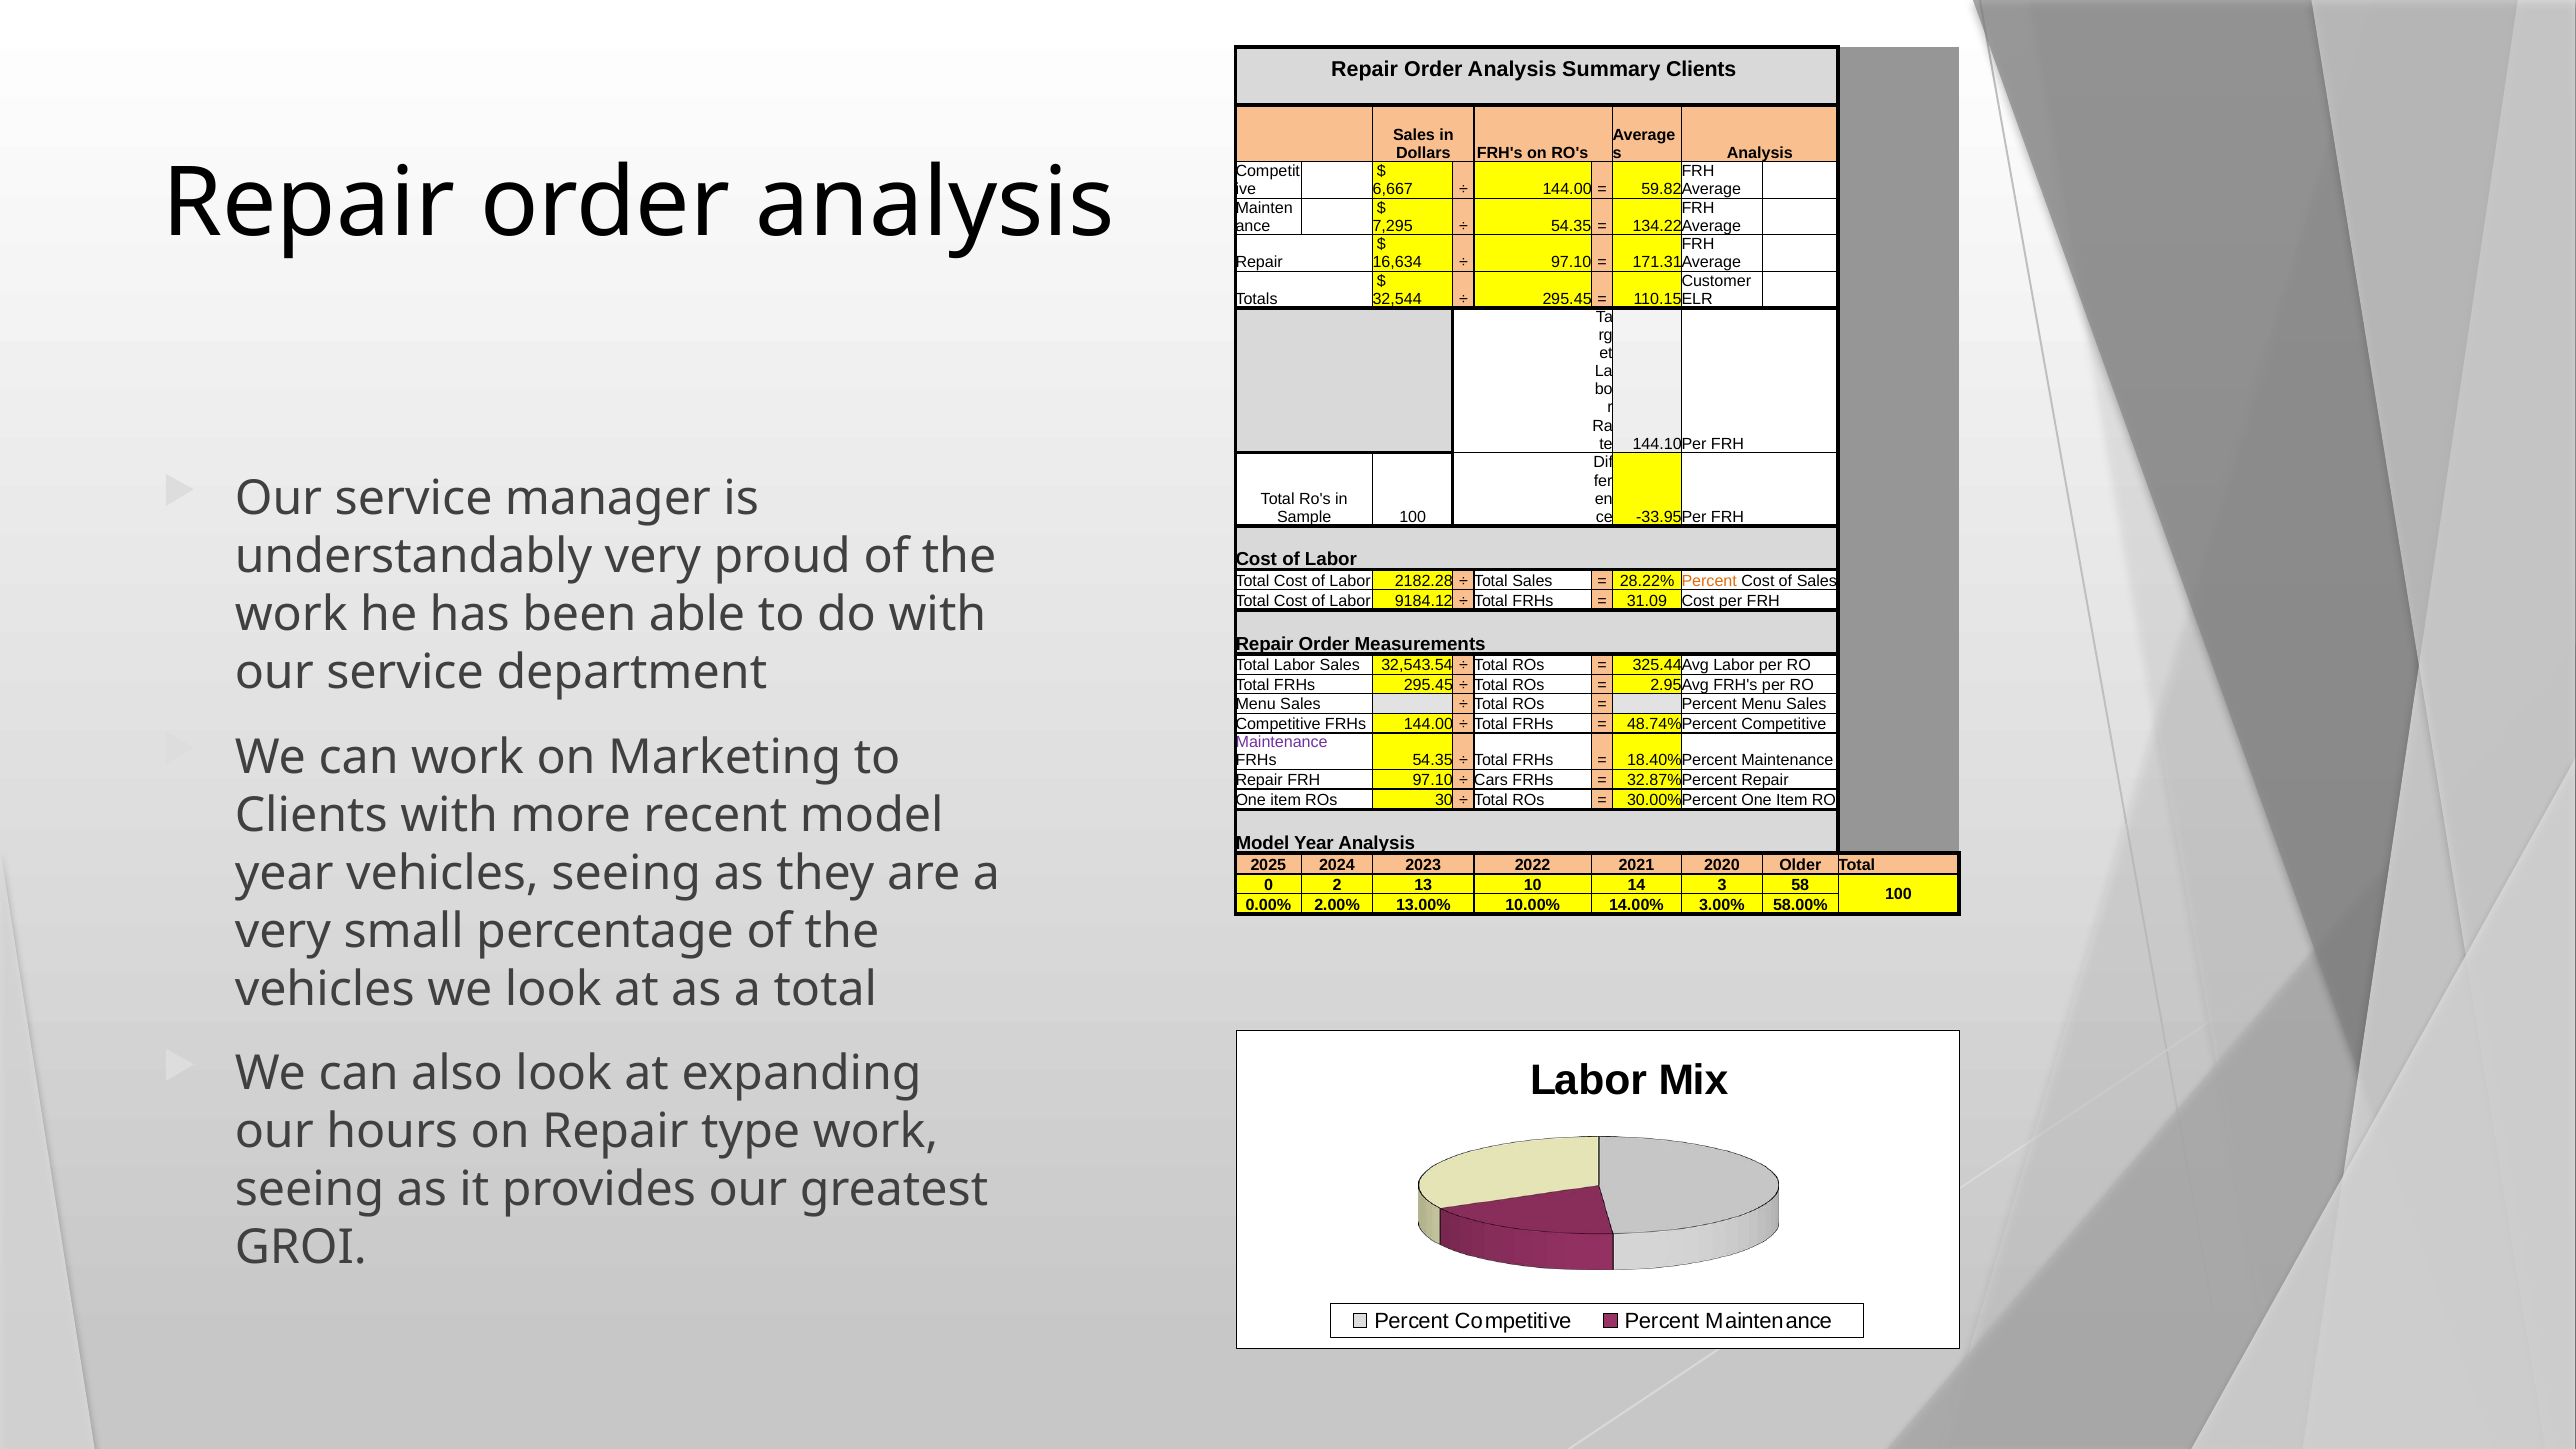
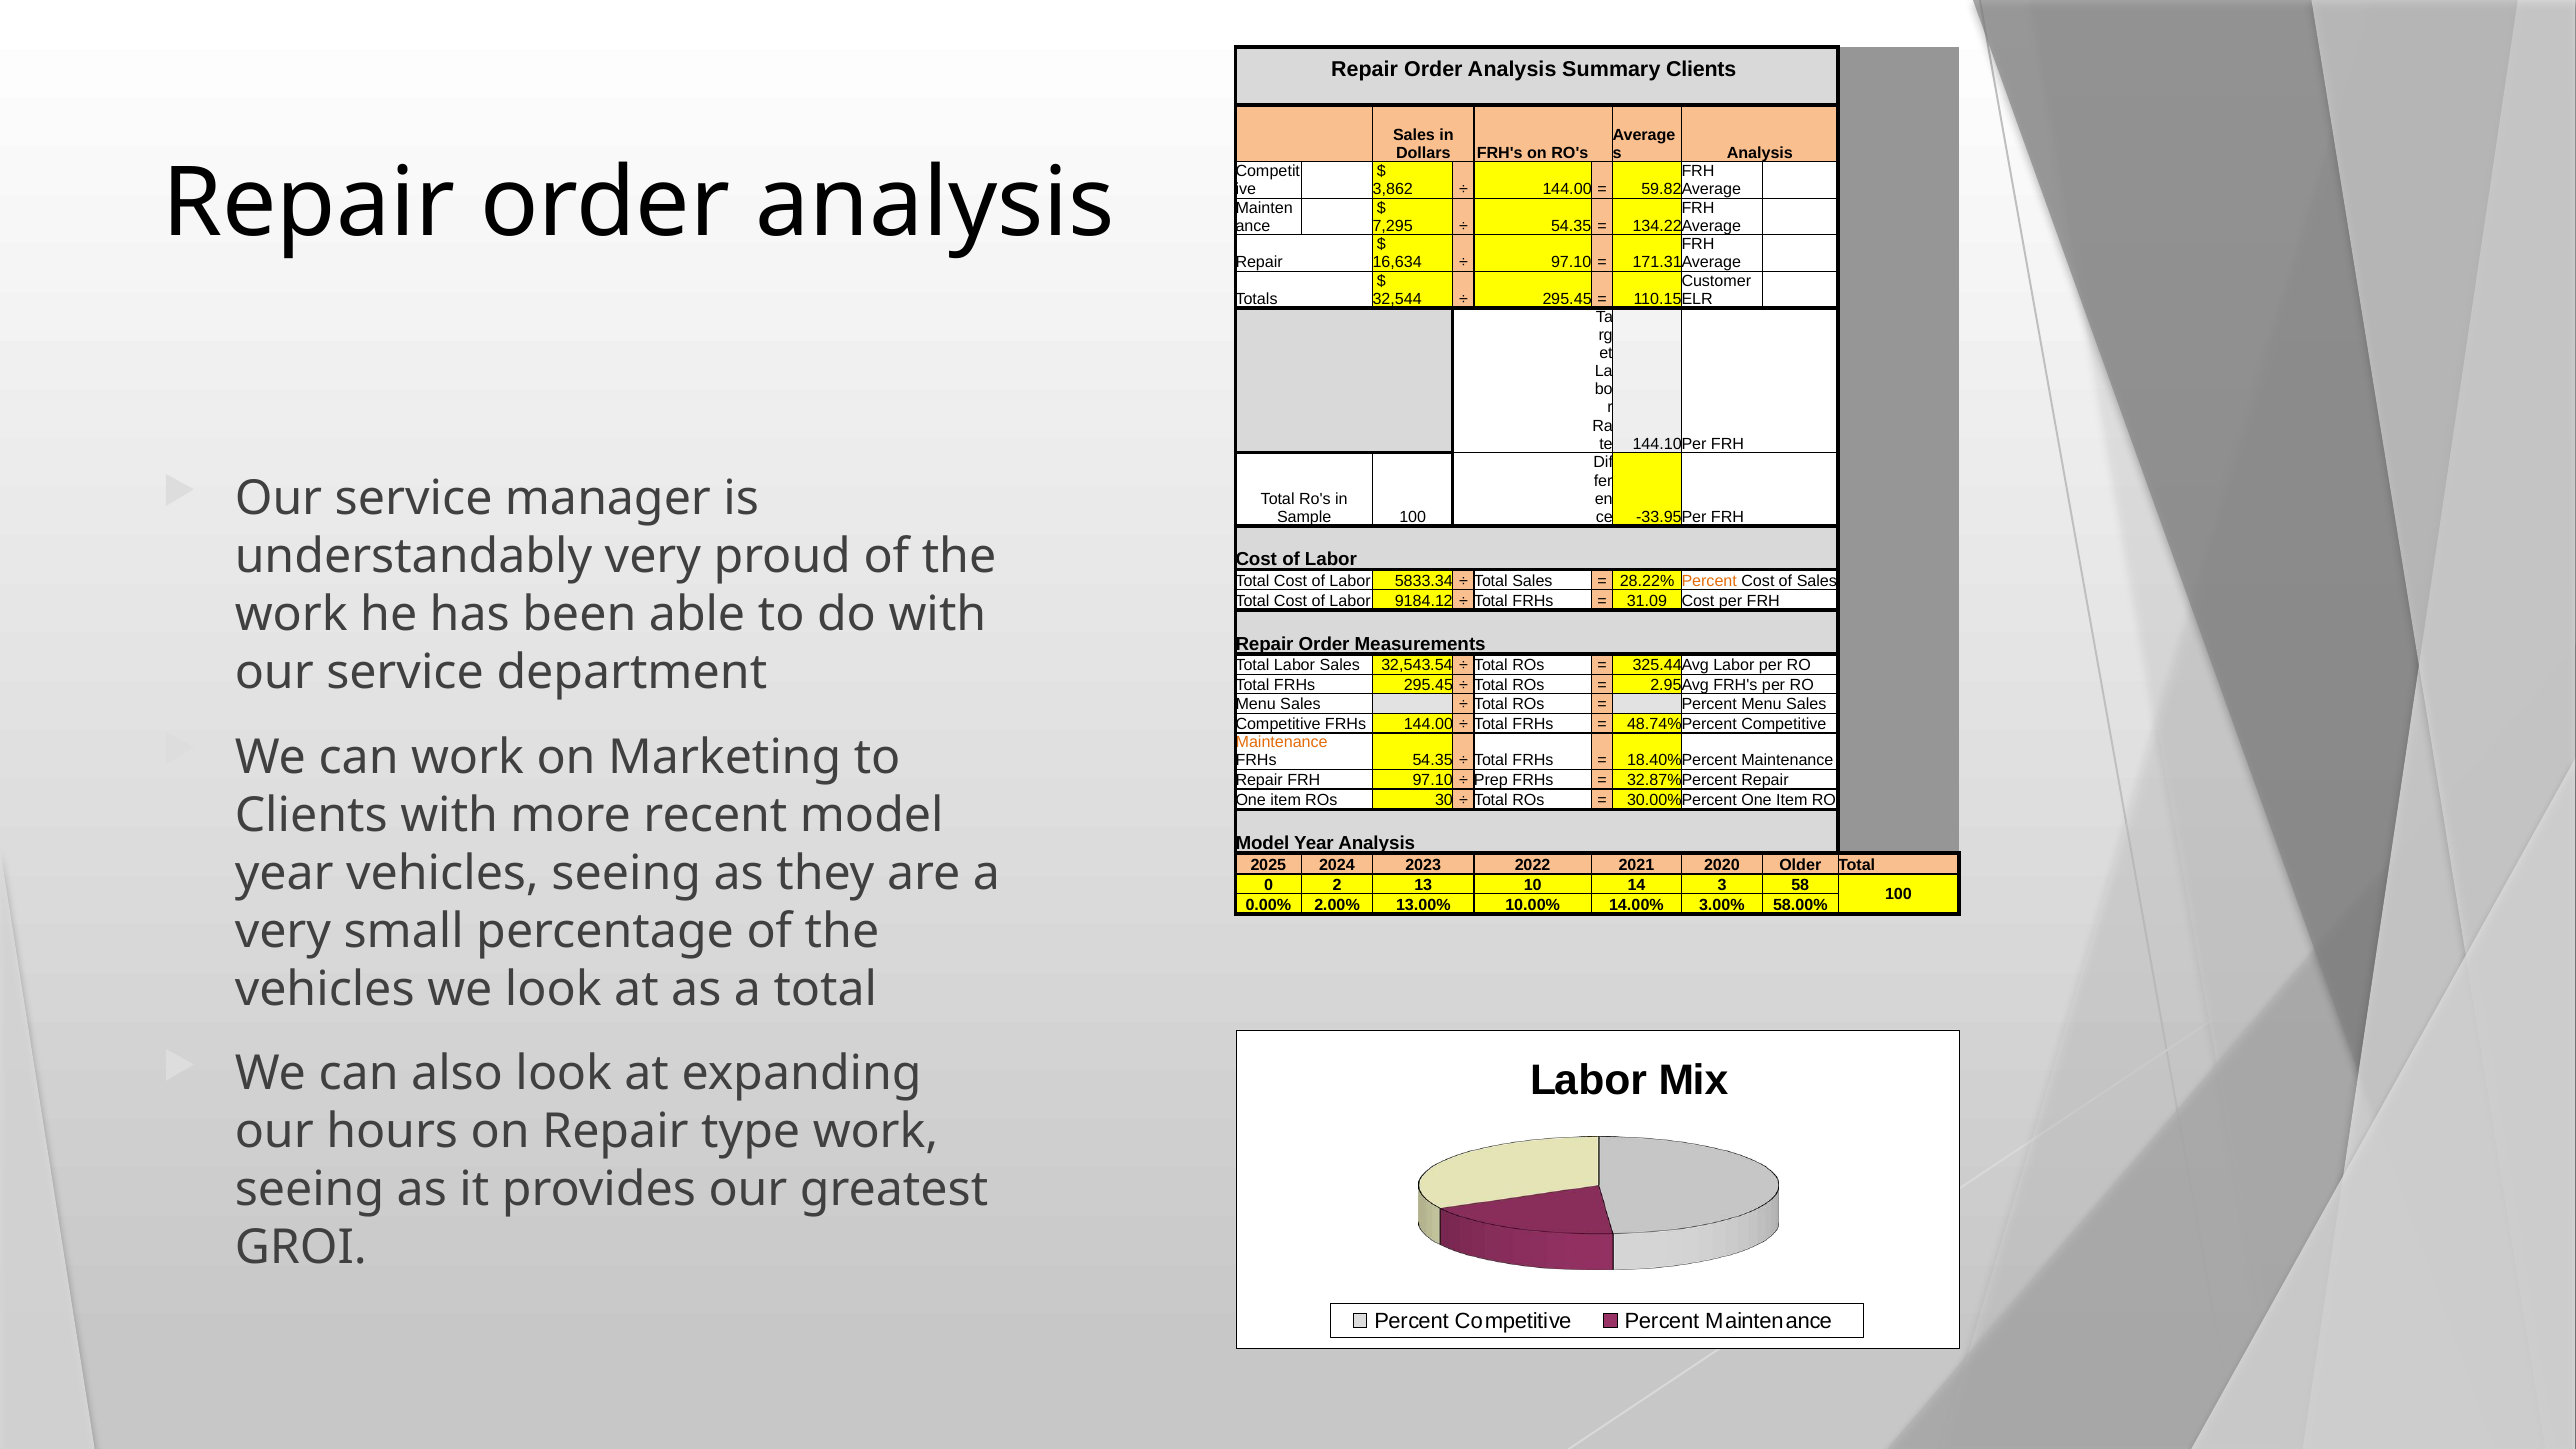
6,667: 6,667 -> 3,862 (1393, 189)
2182.28: 2182.28 -> 5833.34 (1424, 581)
Maintenance colour: purple -> orange (1282, 742)
Cars: Cars -> Prep (1491, 780)
